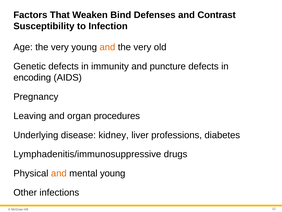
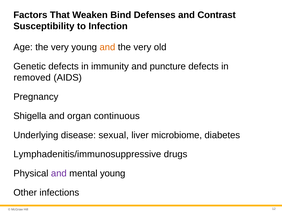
encoding: encoding -> removed (32, 77)
Leaving: Leaving -> Shigella (30, 116)
procedures: procedures -> continuous (117, 116)
kidney: kidney -> sexual (114, 135)
professions: professions -> microbiome (177, 135)
and colour: orange -> purple (59, 173)
